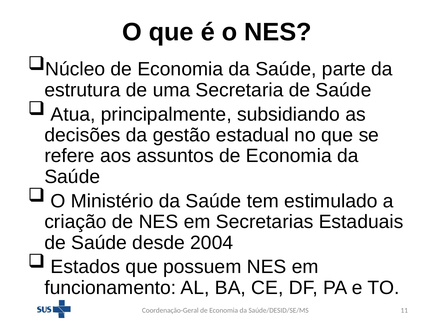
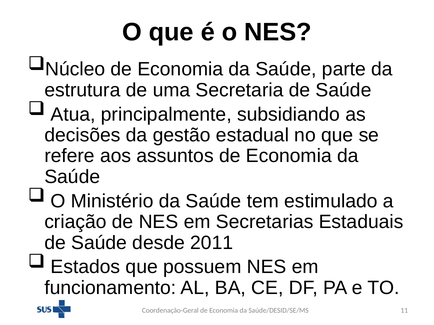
2004: 2004 -> 2011 (212, 243)
